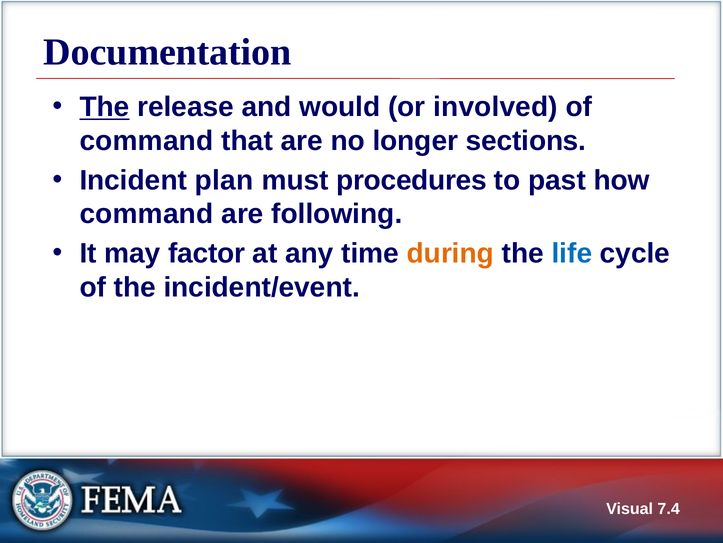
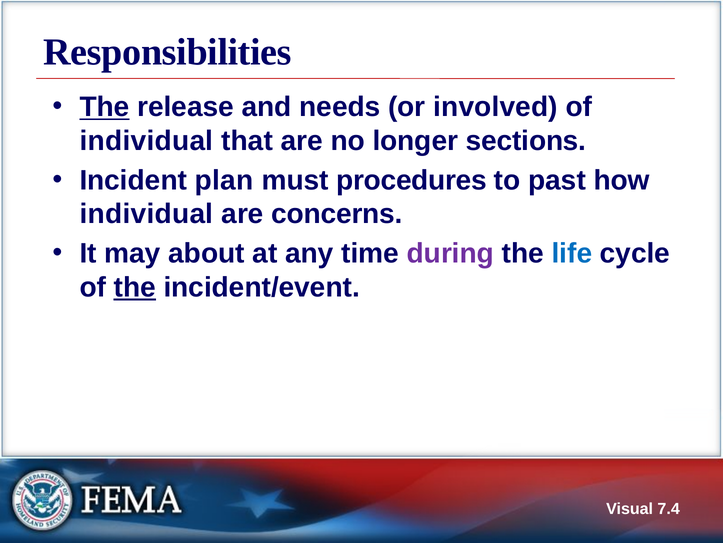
Documentation: Documentation -> Responsibilities (168, 52)
would: would -> needs (340, 107)
command: command -> individual (146, 141)
command: command -> individual (146, 214)
following: following -> concerns (337, 214)
factor: factor -> about (207, 253)
during colour: orange -> purple (450, 253)
the underline: none -> present (135, 287)
